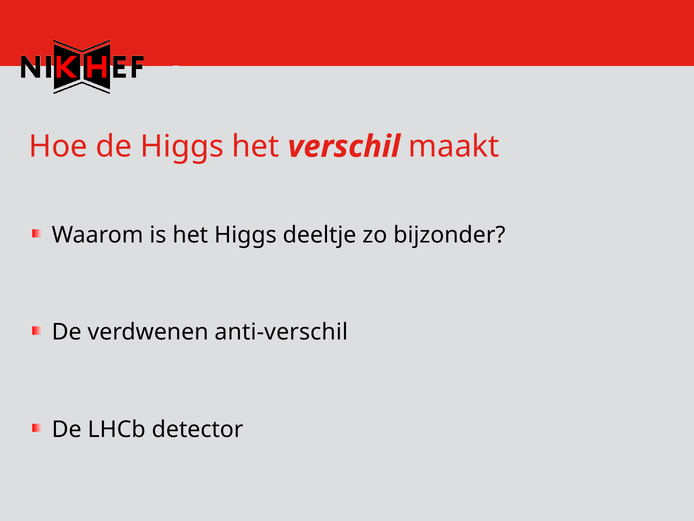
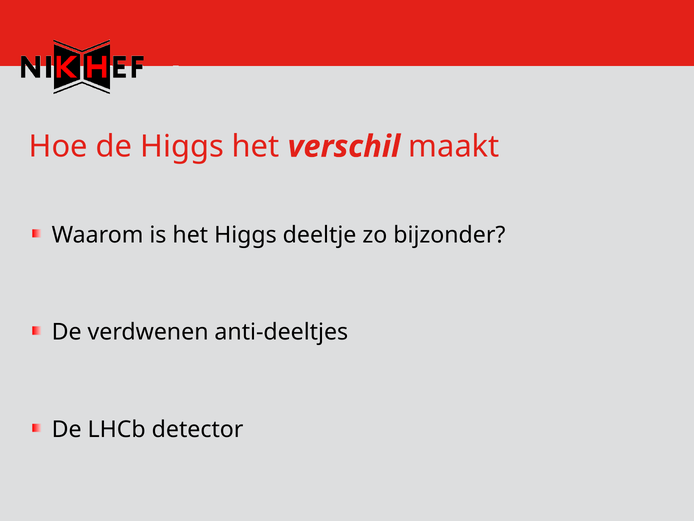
anti-verschil: anti-verschil -> anti-deeltjes (281, 332)
